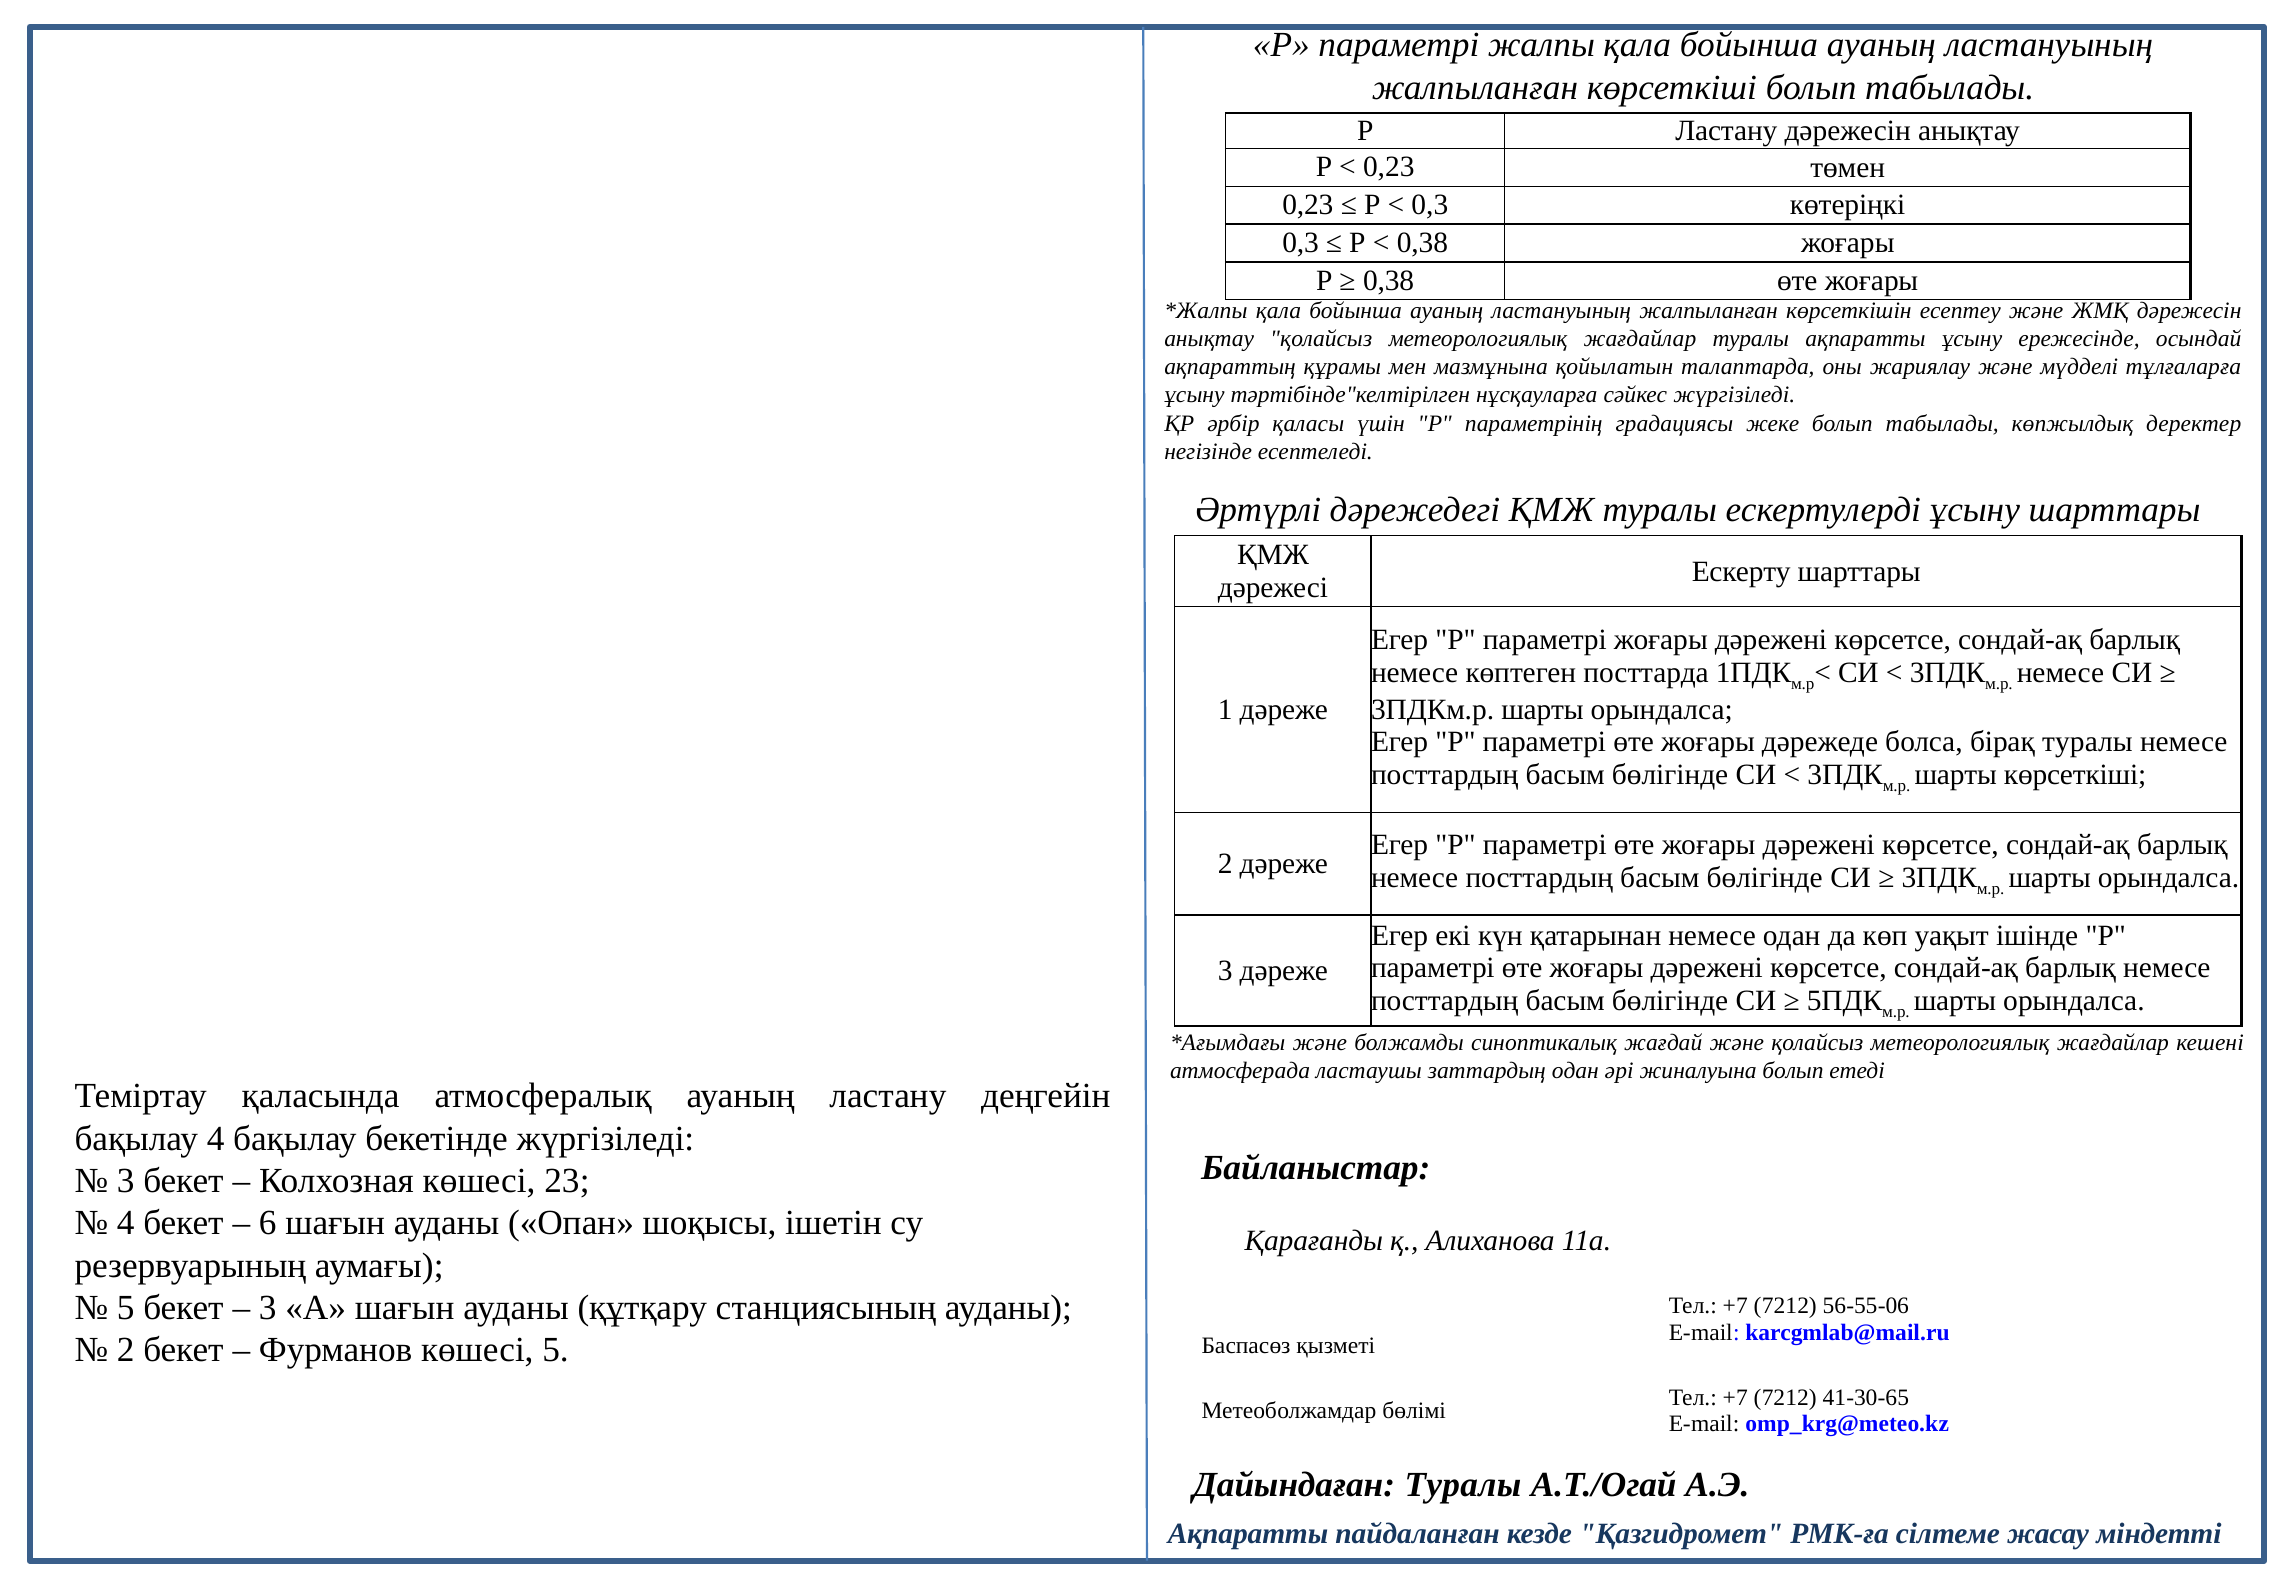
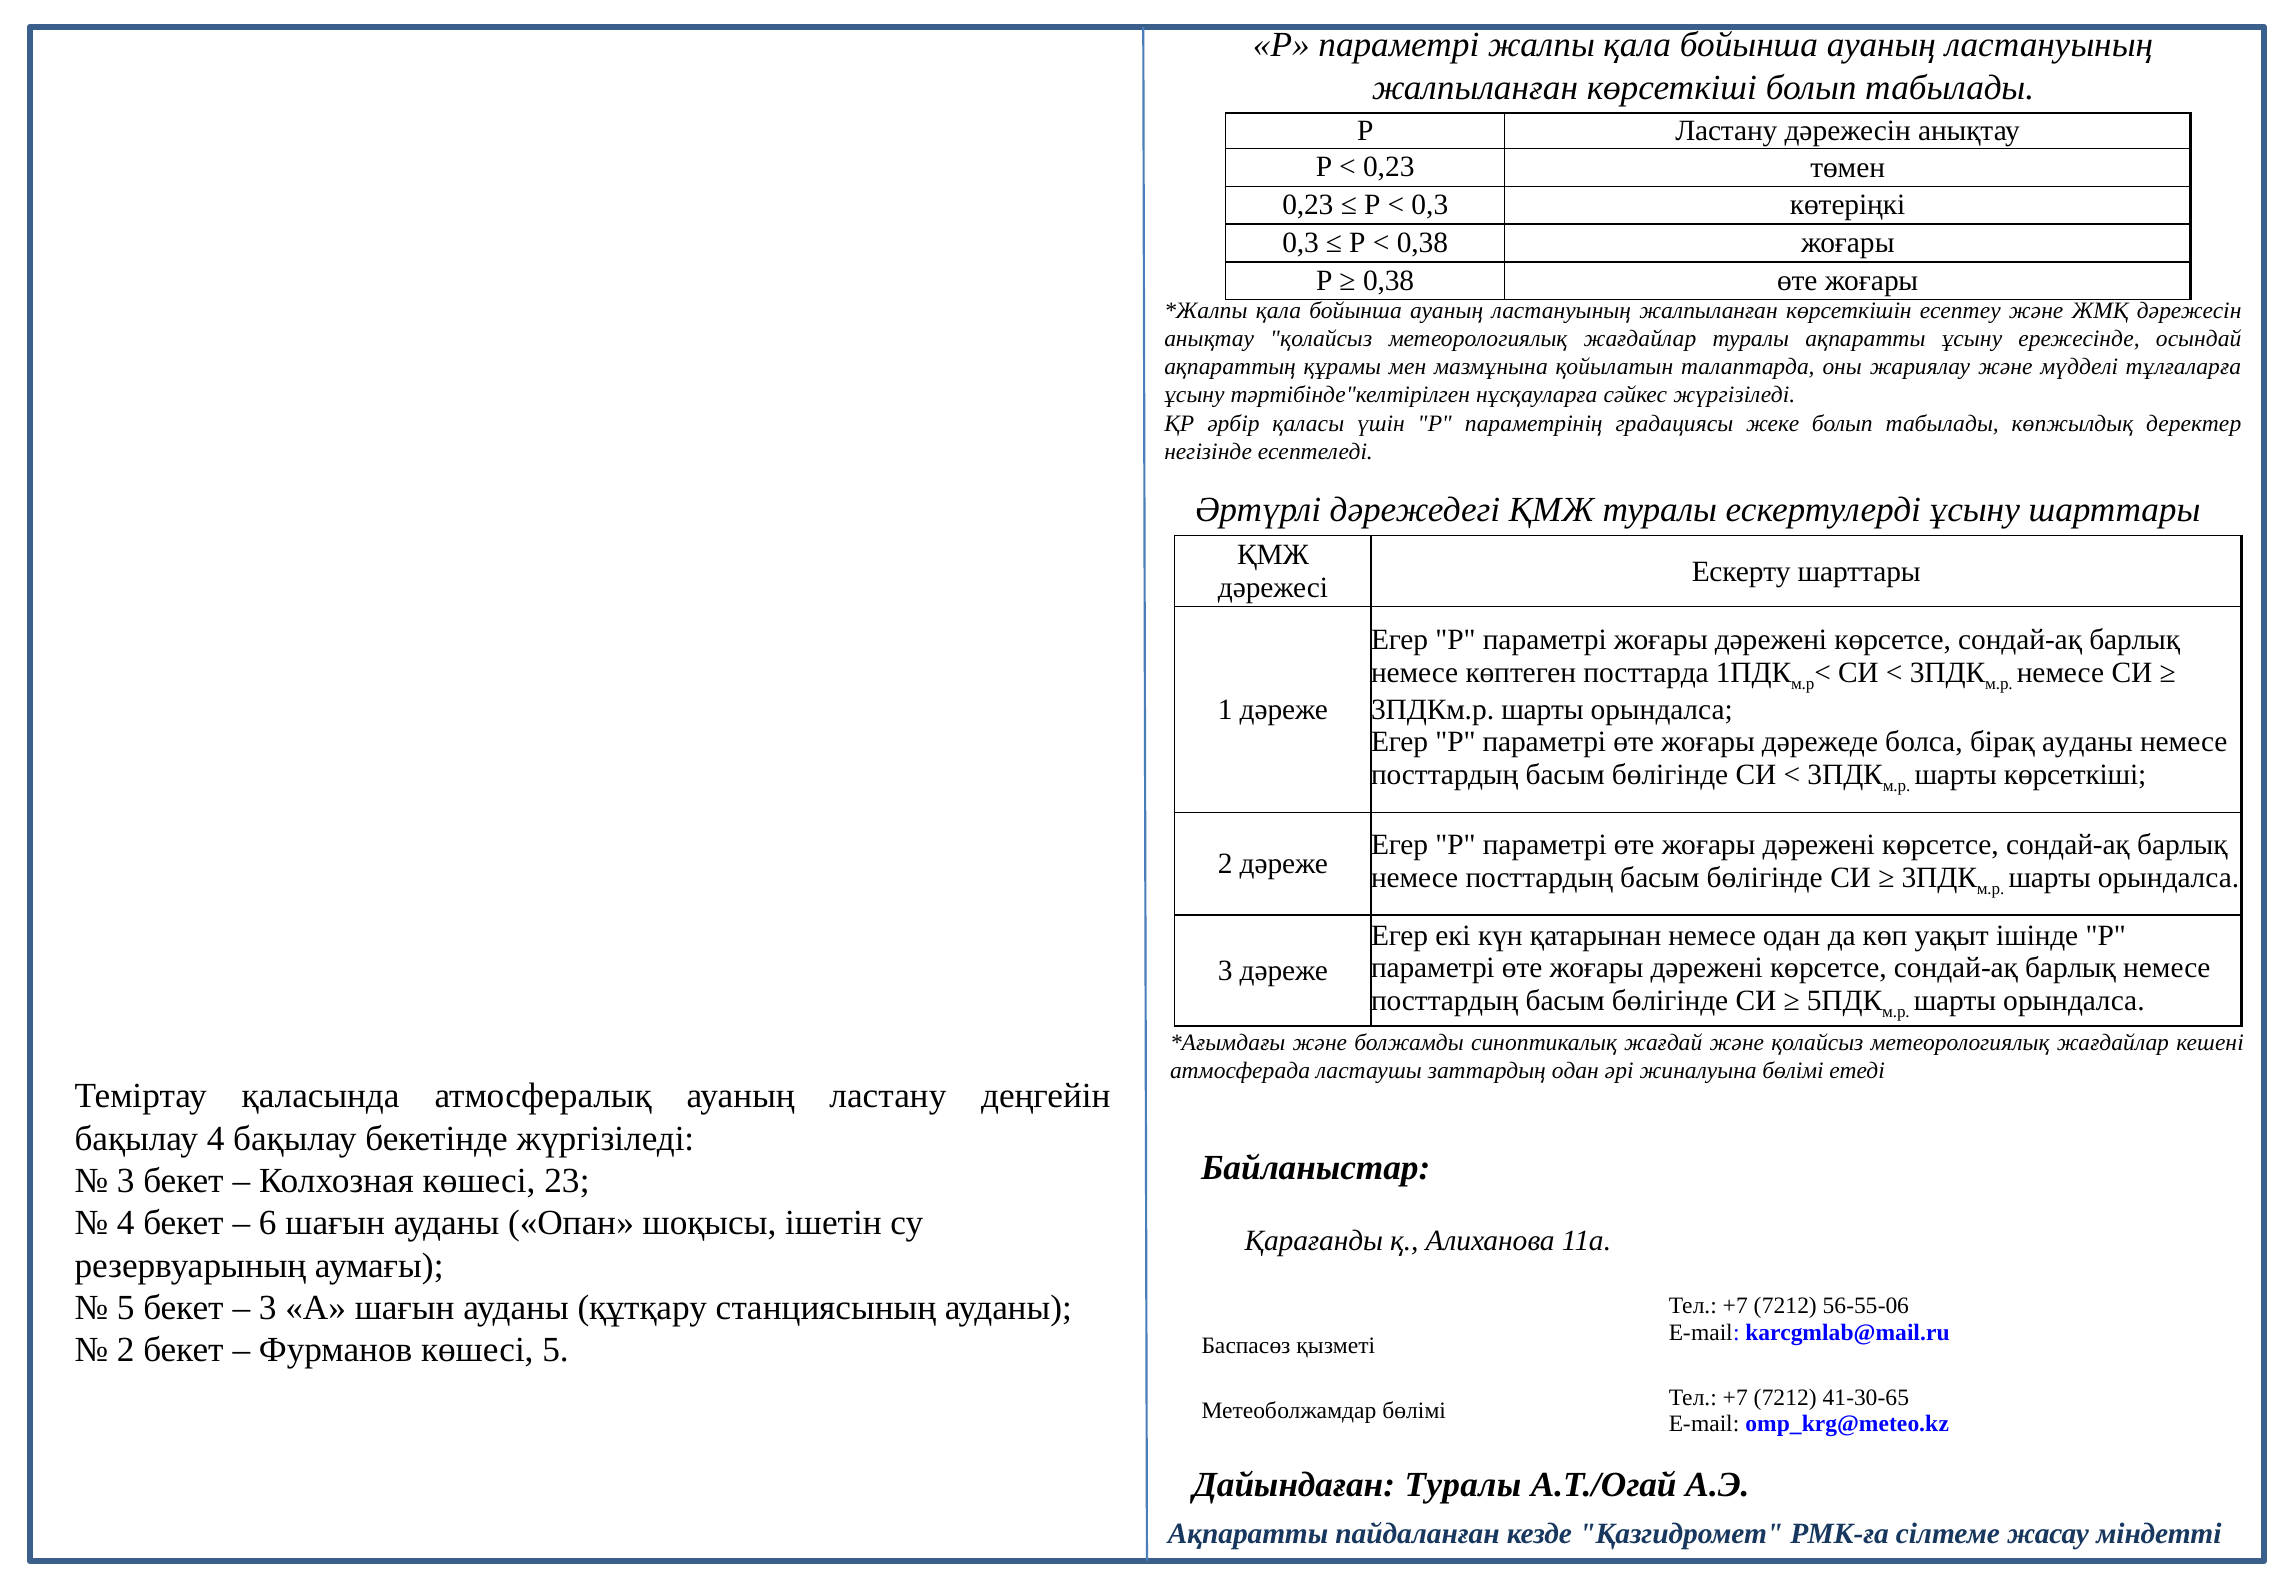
бірақ туралы: туралы -> ауданы (2087, 742)
жиналуына болып: болып -> бөлімі (1793, 1071)
